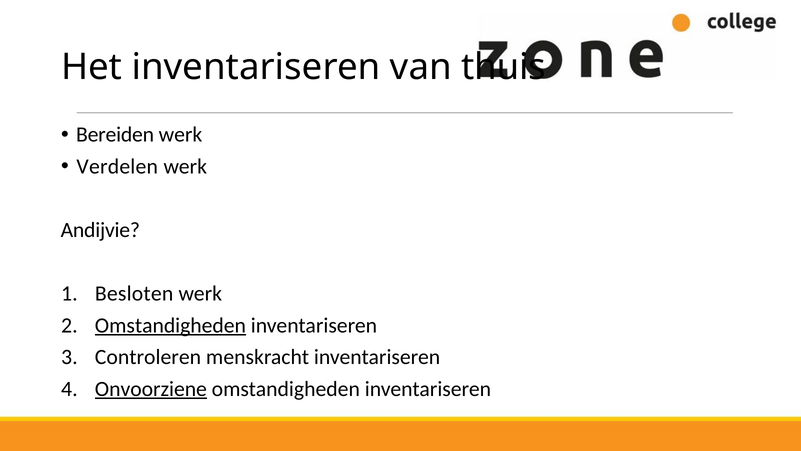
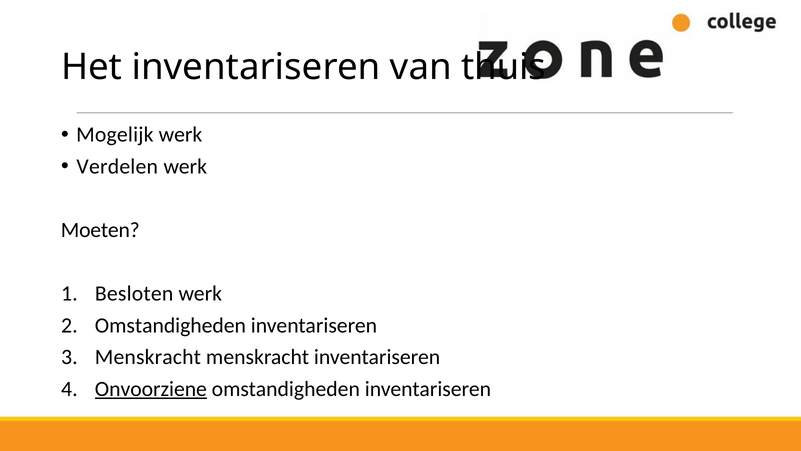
Bereiden: Bereiden -> Mogelijk (115, 135)
Andijvie: Andijvie -> Moeten (100, 230)
Omstandigheden underline: present -> none (170, 325)
Controleren: Controleren -> Menskracht (148, 357)
